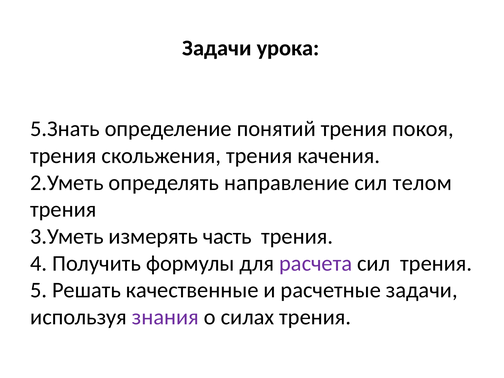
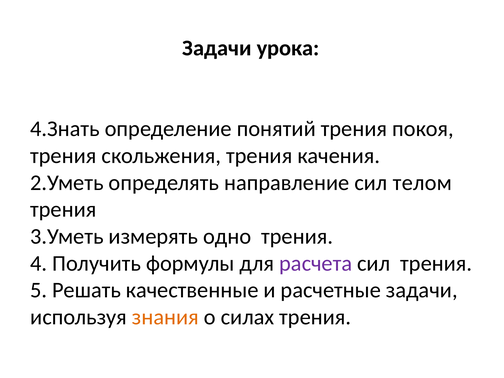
5.Знать: 5.Знать -> 4.Знать (65, 129)
часть: часть -> одно (227, 236)
знания colour: purple -> orange (165, 317)
